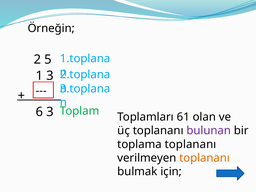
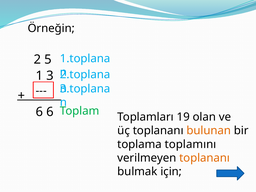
6 3: 3 -> 6 (50, 112)
61: 61 -> 19 (183, 117)
bulunan colour: purple -> orange (209, 131)
toplama toplananı: toplananı -> toplamını (191, 144)
